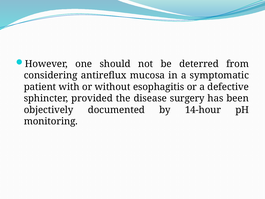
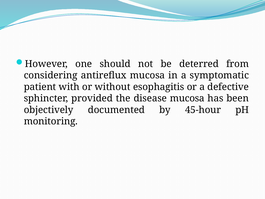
disease surgery: surgery -> mucosa (187, 98)
14-hour: 14-hour -> 45-hour (203, 110)
